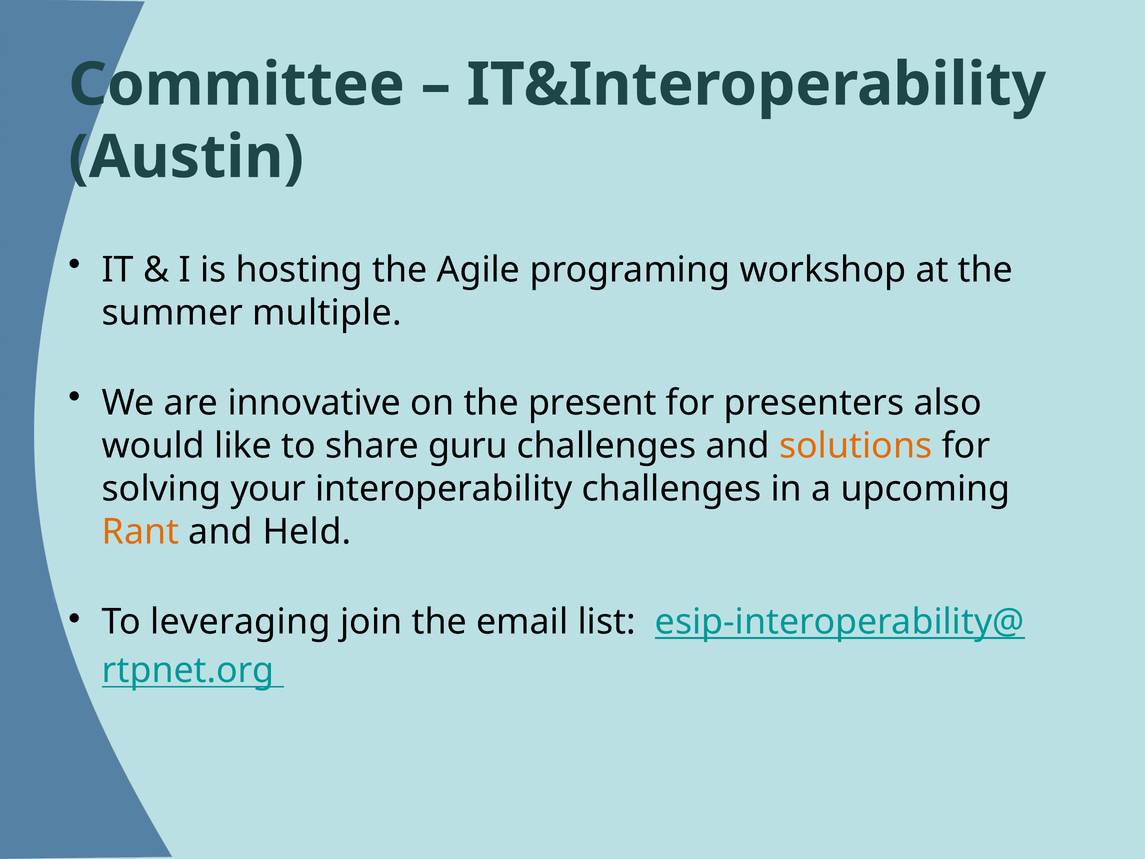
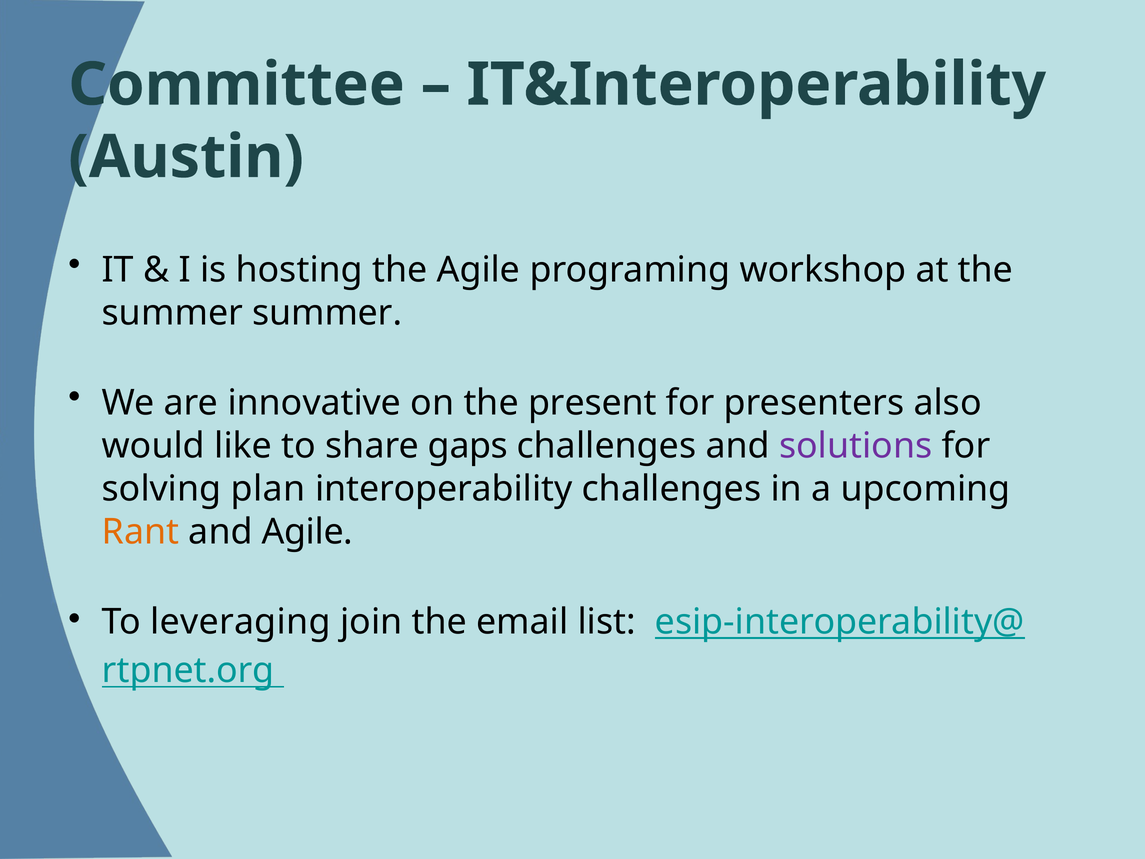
summer multiple: multiple -> summer (327, 313)
guru: guru -> gaps (468, 446)
solutions colour: orange -> purple (856, 446)
your: your -> plan (268, 489)
and Held: Held -> Agile (307, 532)
